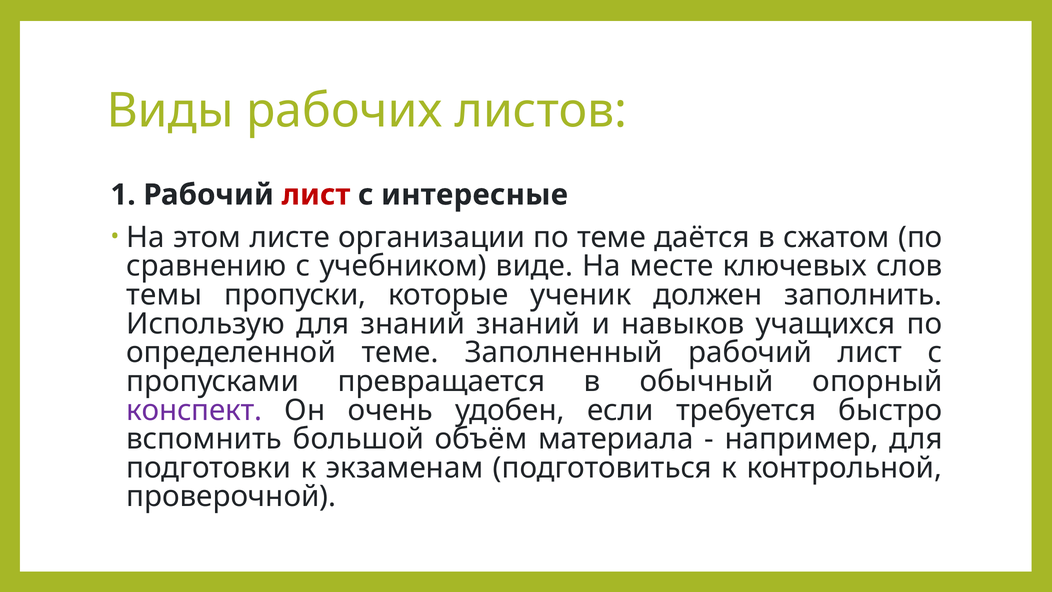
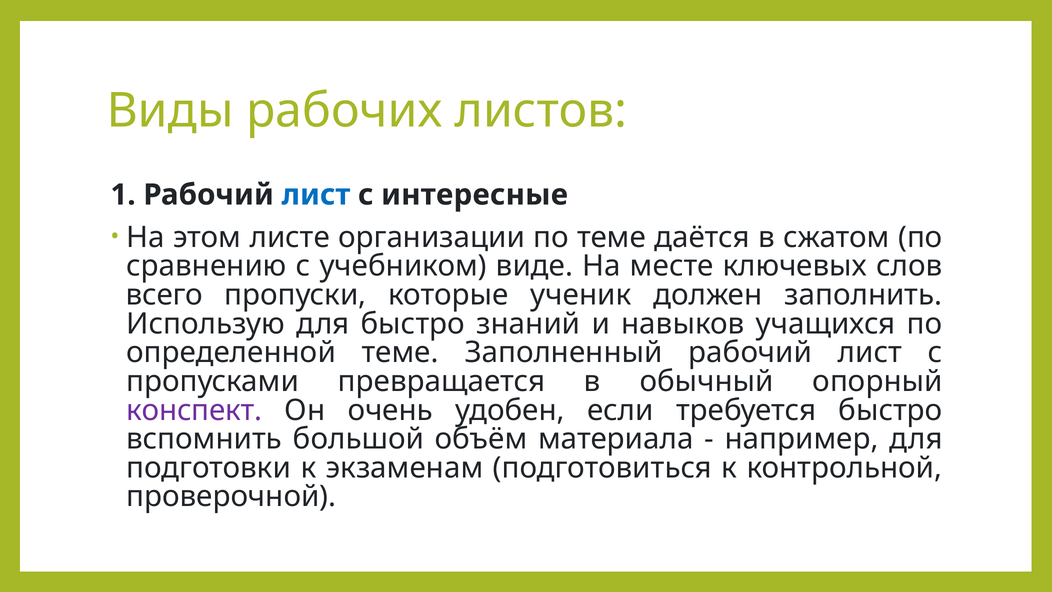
лист colour: red -> blue (316, 195)
темы: темы -> всего (164, 295)
для знаний: знаний -> быстро (413, 324)
